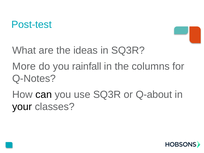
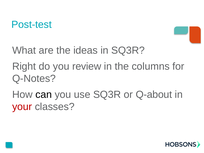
More: More -> Right (24, 66)
rainfall: rainfall -> review (87, 66)
your colour: black -> red (22, 107)
